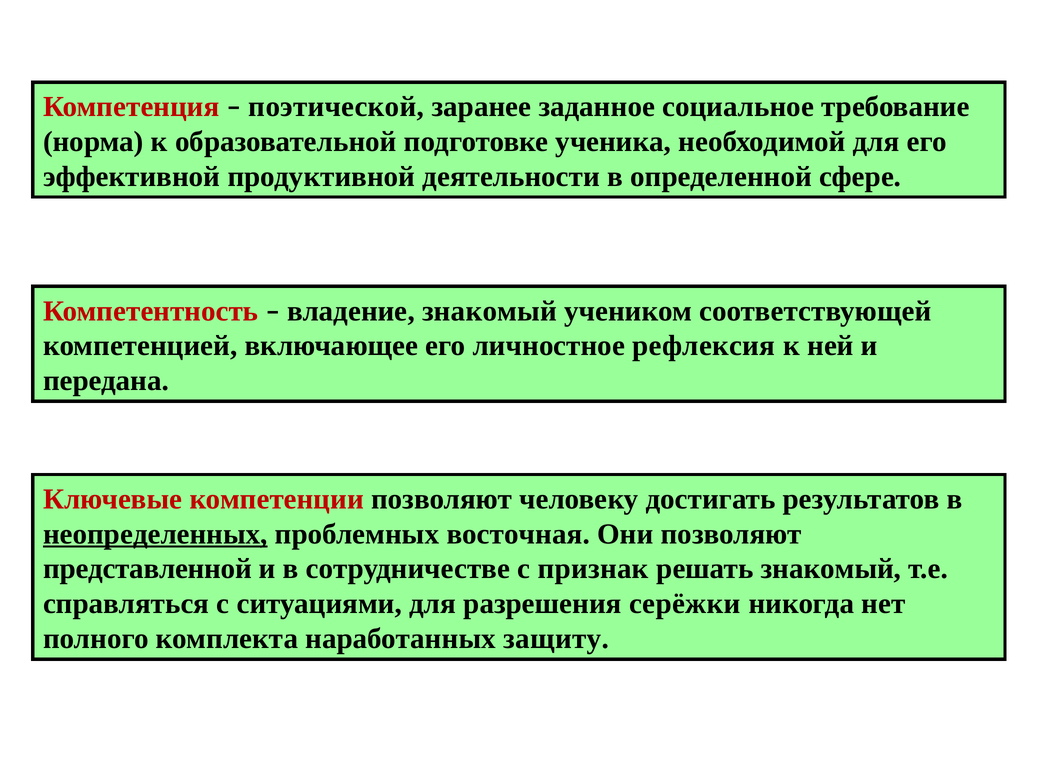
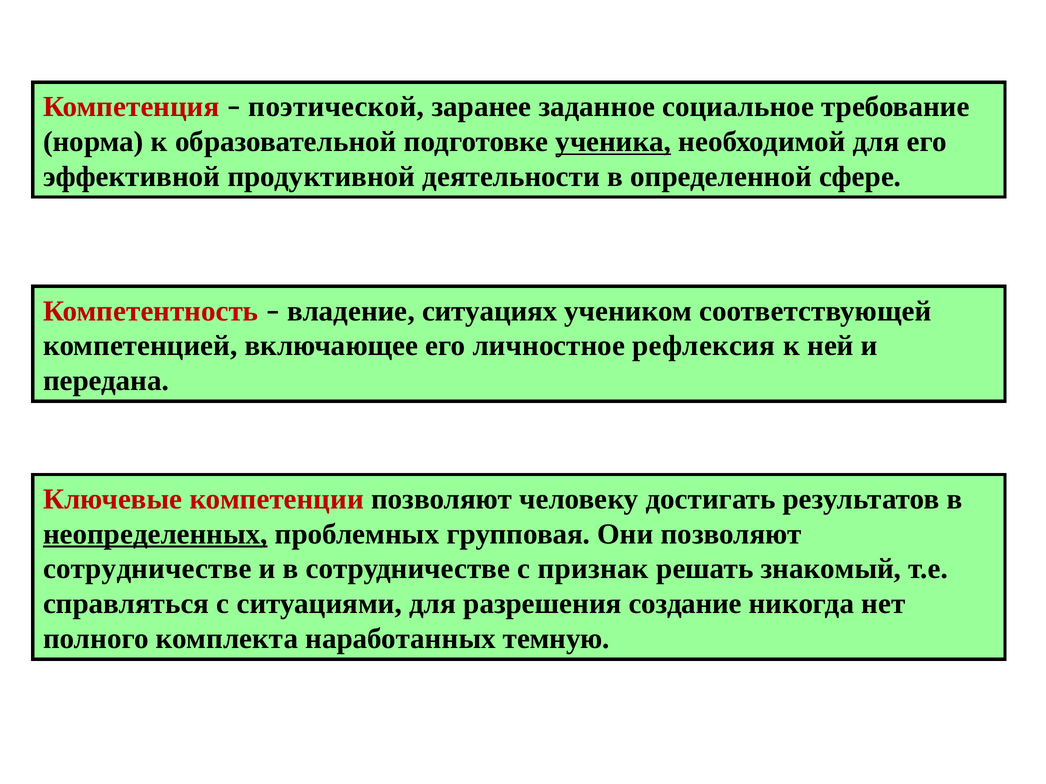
ученика underline: none -> present (613, 142)
владение знакомый: знакомый -> ситуациях (490, 311)
восточная: восточная -> групповая (518, 534)
представленной: представленной -> сотрудничестве (147, 569)
серёжки: серёжки -> создание (685, 604)
защиту: защиту -> темную (556, 639)
